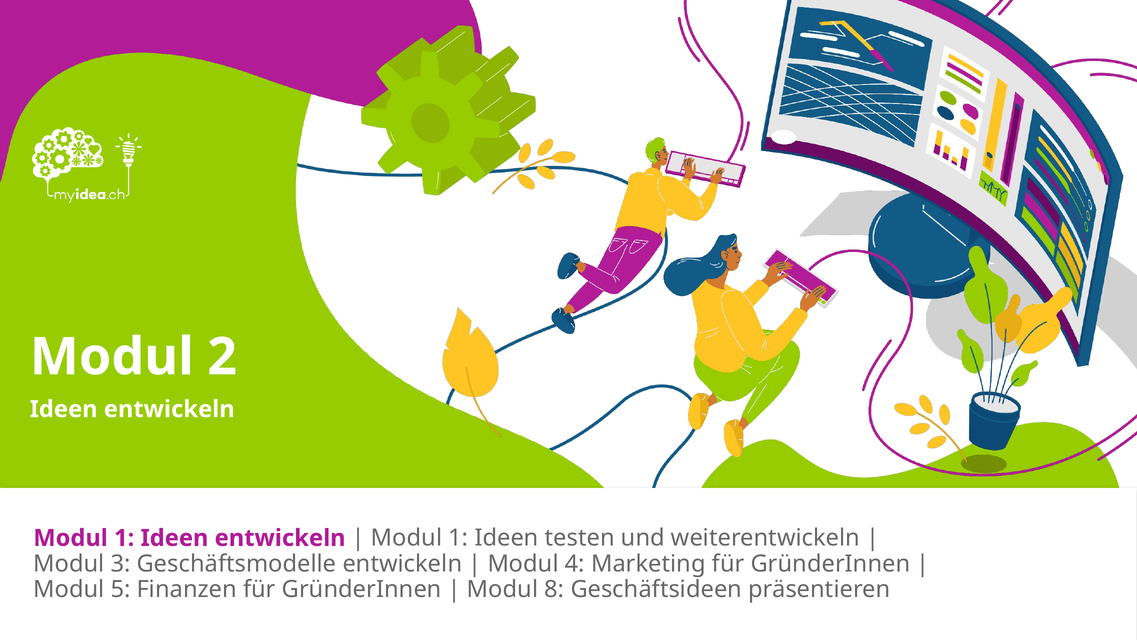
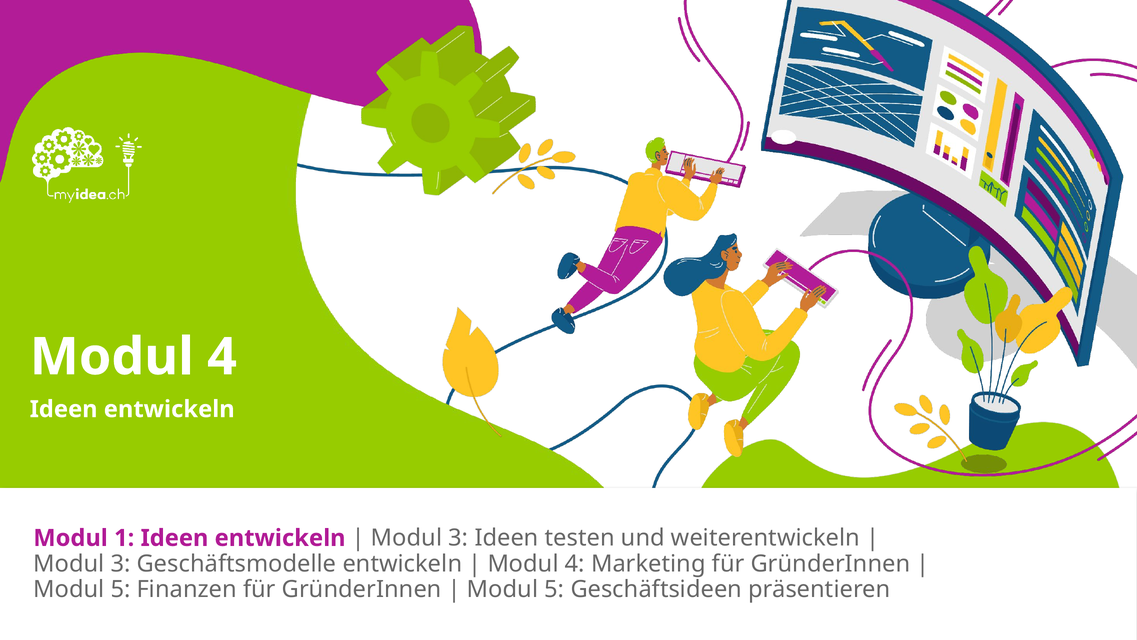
2: 2 -> 4 (222, 357)
1: 1 -> 3 (458, 538)
8: 8 -> 5 (554, 589)
